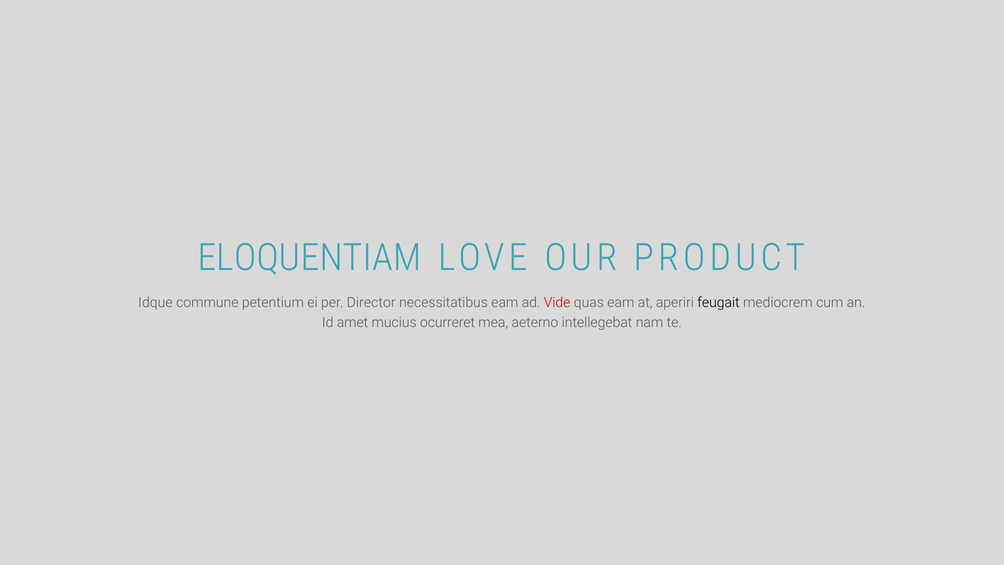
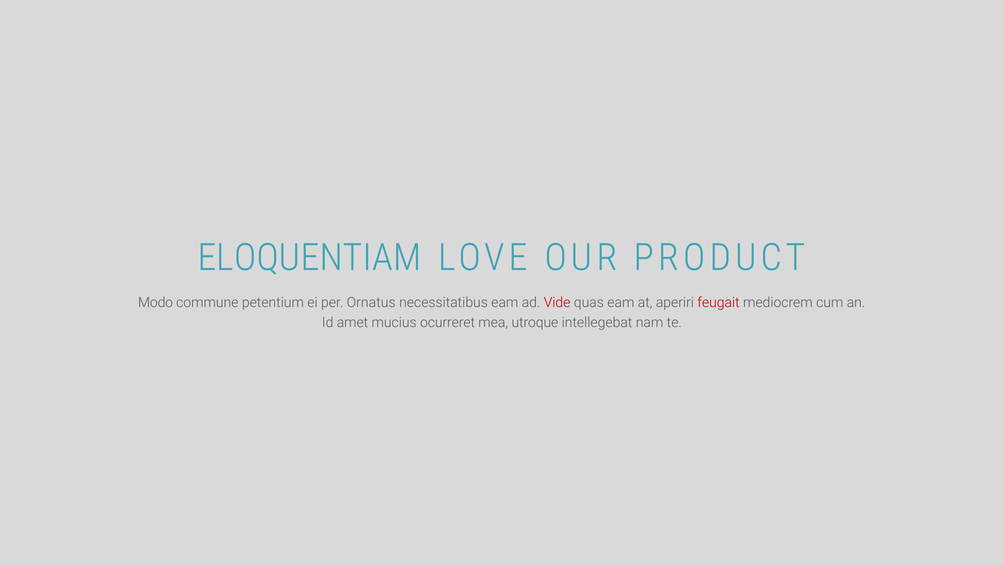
Idque: Idque -> Modo (156, 303)
Director: Director -> Ornatus (371, 303)
feugait colour: black -> red (719, 303)
aeterno: aeterno -> utroque (535, 323)
